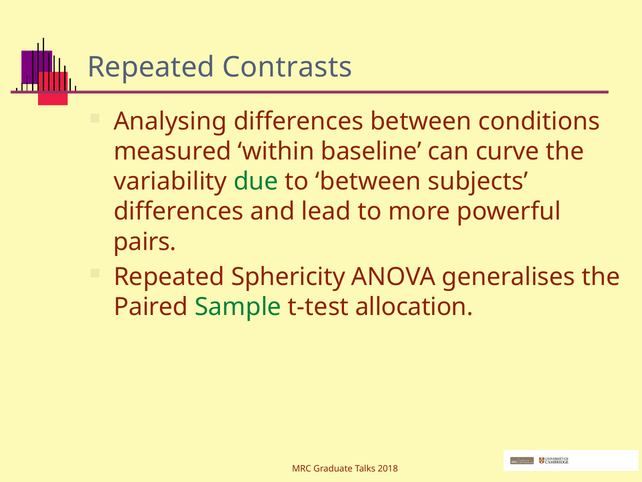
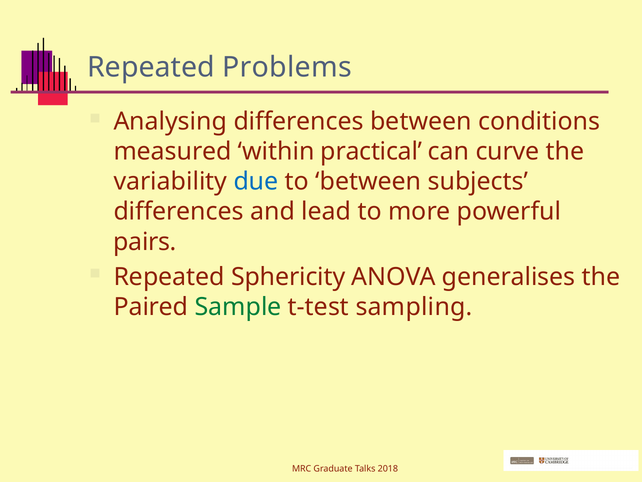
Contrasts: Contrasts -> Problems (287, 67)
baseline: baseline -> practical (371, 152)
due colour: green -> blue (256, 182)
allocation: allocation -> sampling (414, 306)
